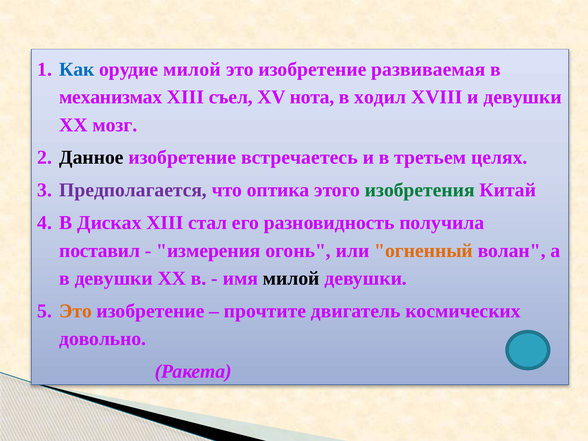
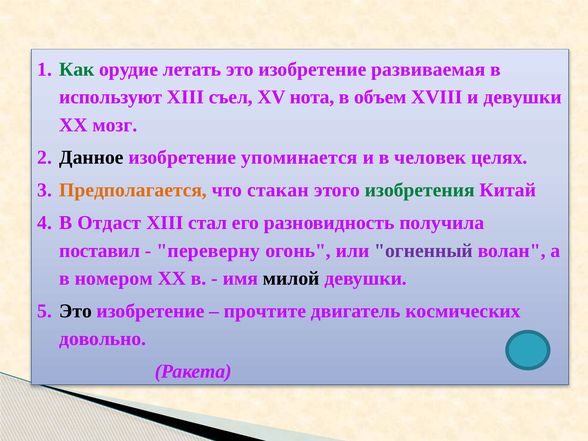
Как colour: blue -> green (77, 69)
орудие милой: милой -> летать (192, 69)
механизмах: механизмах -> используют (111, 97)
ходил: ходил -> объем (380, 97)
встречаетесь: встречаетесь -> упоминается (299, 158)
третьем: третьем -> человек (430, 158)
Предполагается colour: purple -> orange (133, 190)
оптика: оптика -> стакан (278, 190)
Дисках: Дисках -> Отдаст (109, 223)
измерения: измерения -> переверну (208, 251)
огненный colour: orange -> purple (424, 251)
в девушки: девушки -> номером (114, 278)
Это colour: orange -> black (76, 311)
